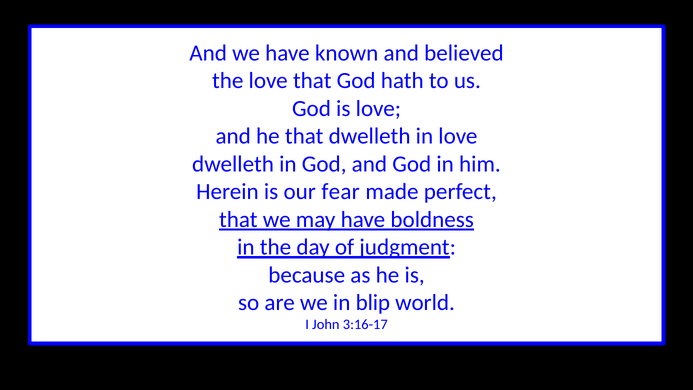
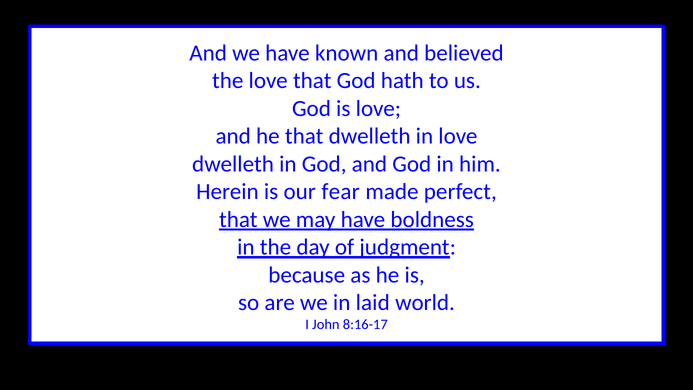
blip: blip -> laid (373, 303)
3:16-17: 3:16-17 -> 8:16-17 (365, 324)
